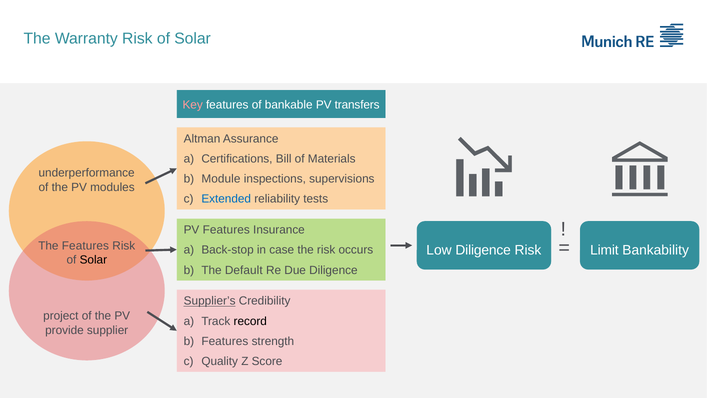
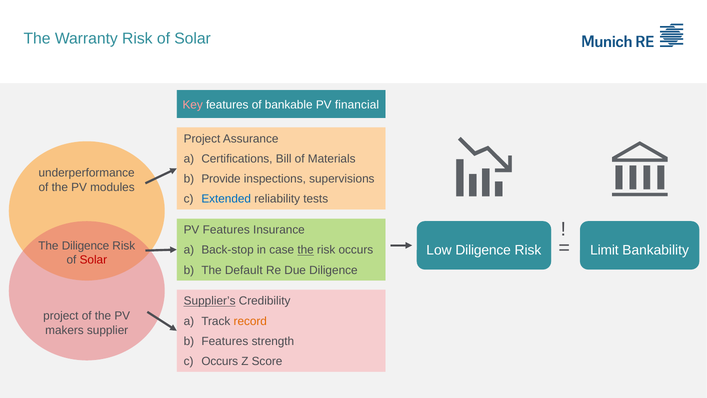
transfers: transfers -> financial (357, 105)
Altman: Altman -> Project (202, 139)
Module: Module -> Provide (221, 179)
The Features: Features -> Diligence (86, 245)
the underline: none -> present (306, 250)
Solar colour: black -> red (93, 260)
record colour: black -> orange (250, 321)
provide: provide -> makers (64, 330)
Quality: Quality -> Occurs (220, 361)
